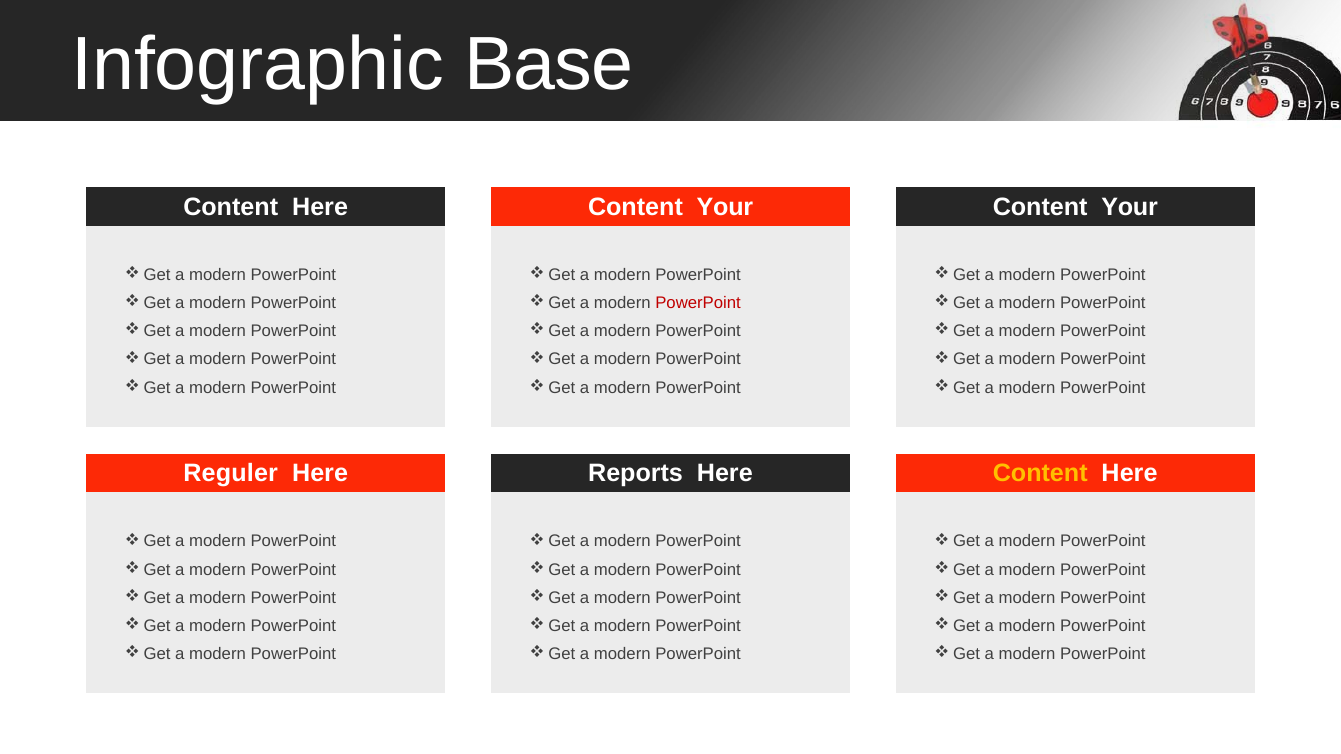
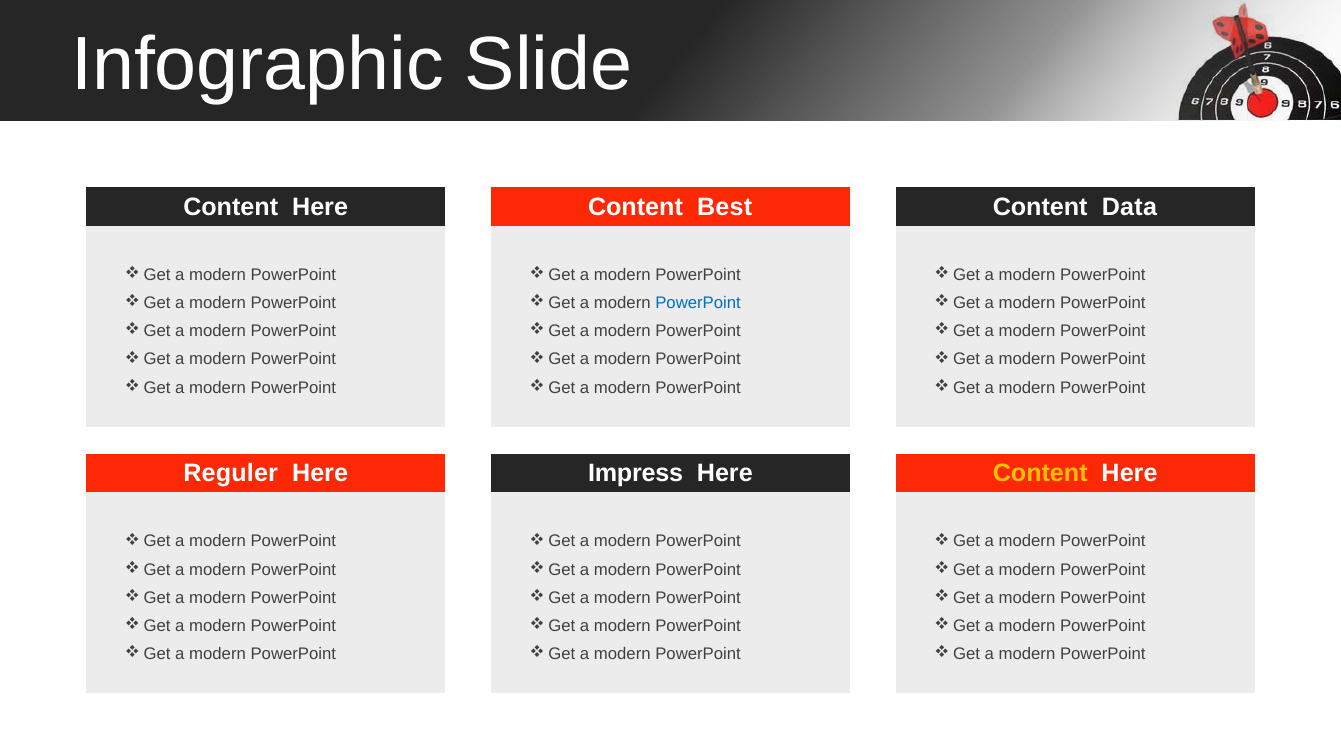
Base: Base -> Slide (549, 64)
Your: Your -> Best (725, 207)
Your: Your -> Data (1129, 207)
PowerPoint colour: red -> blue (698, 303)
Reports: Reports -> Impress (636, 474)
